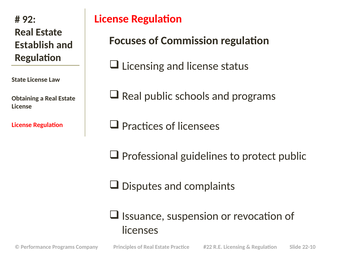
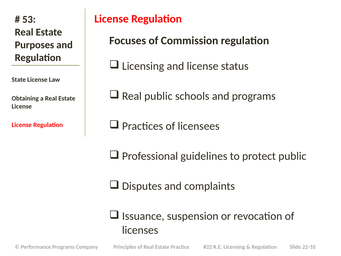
92: 92 -> 53 (29, 20)
Establish: Establish -> Purposes (34, 45)
